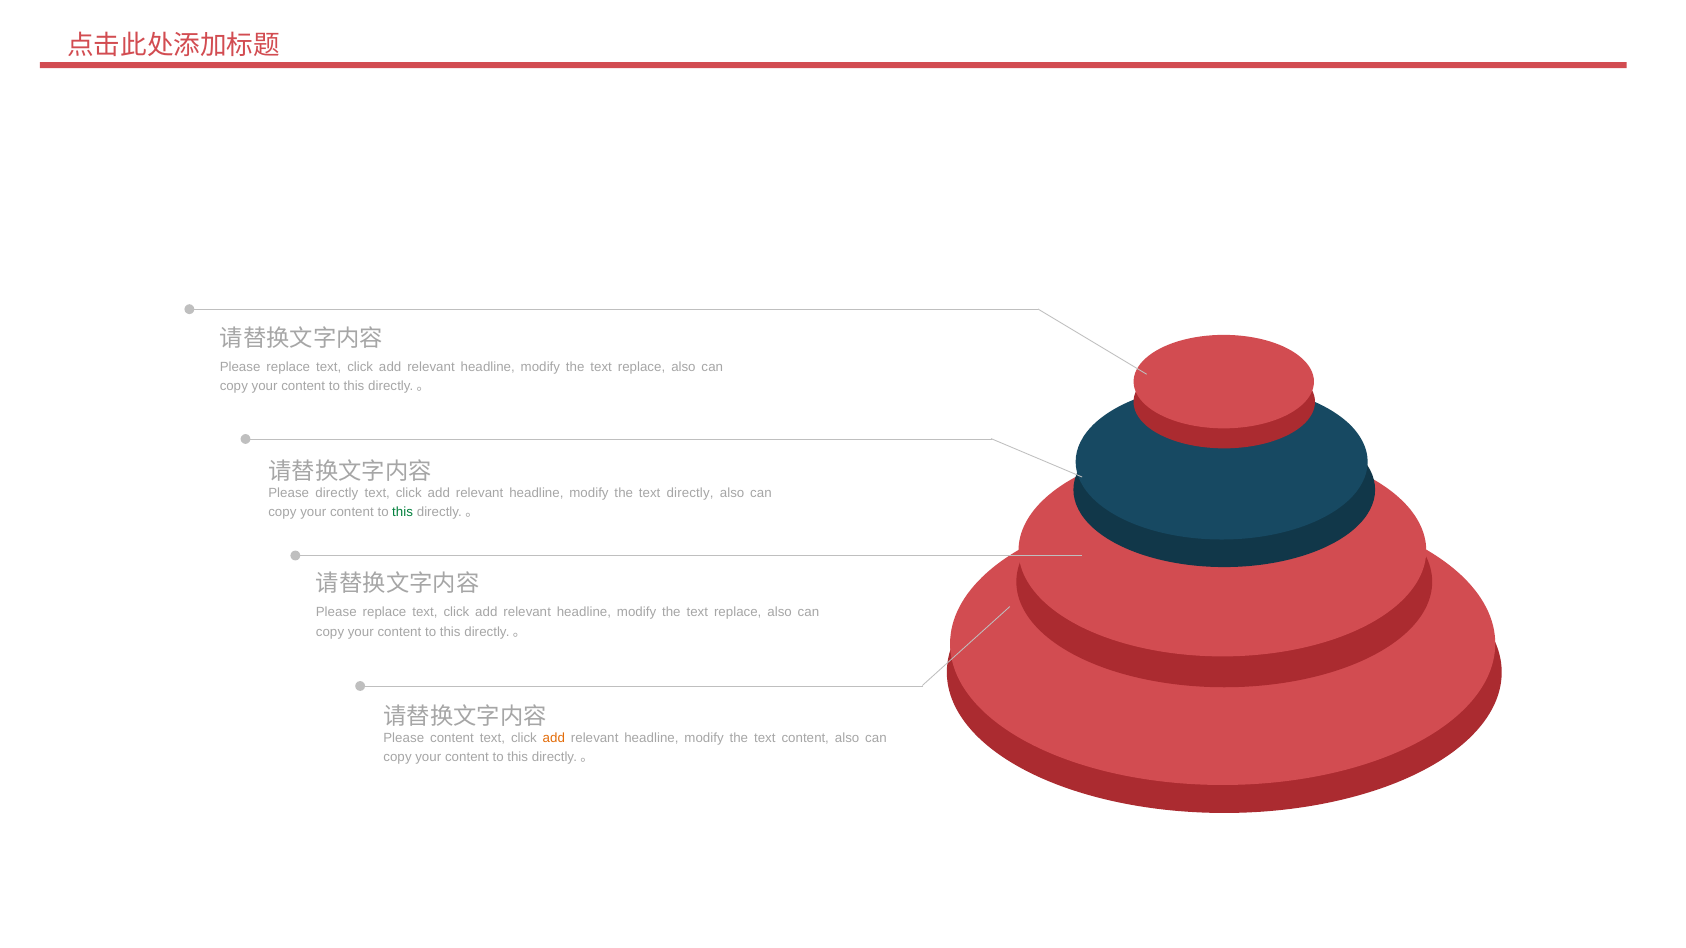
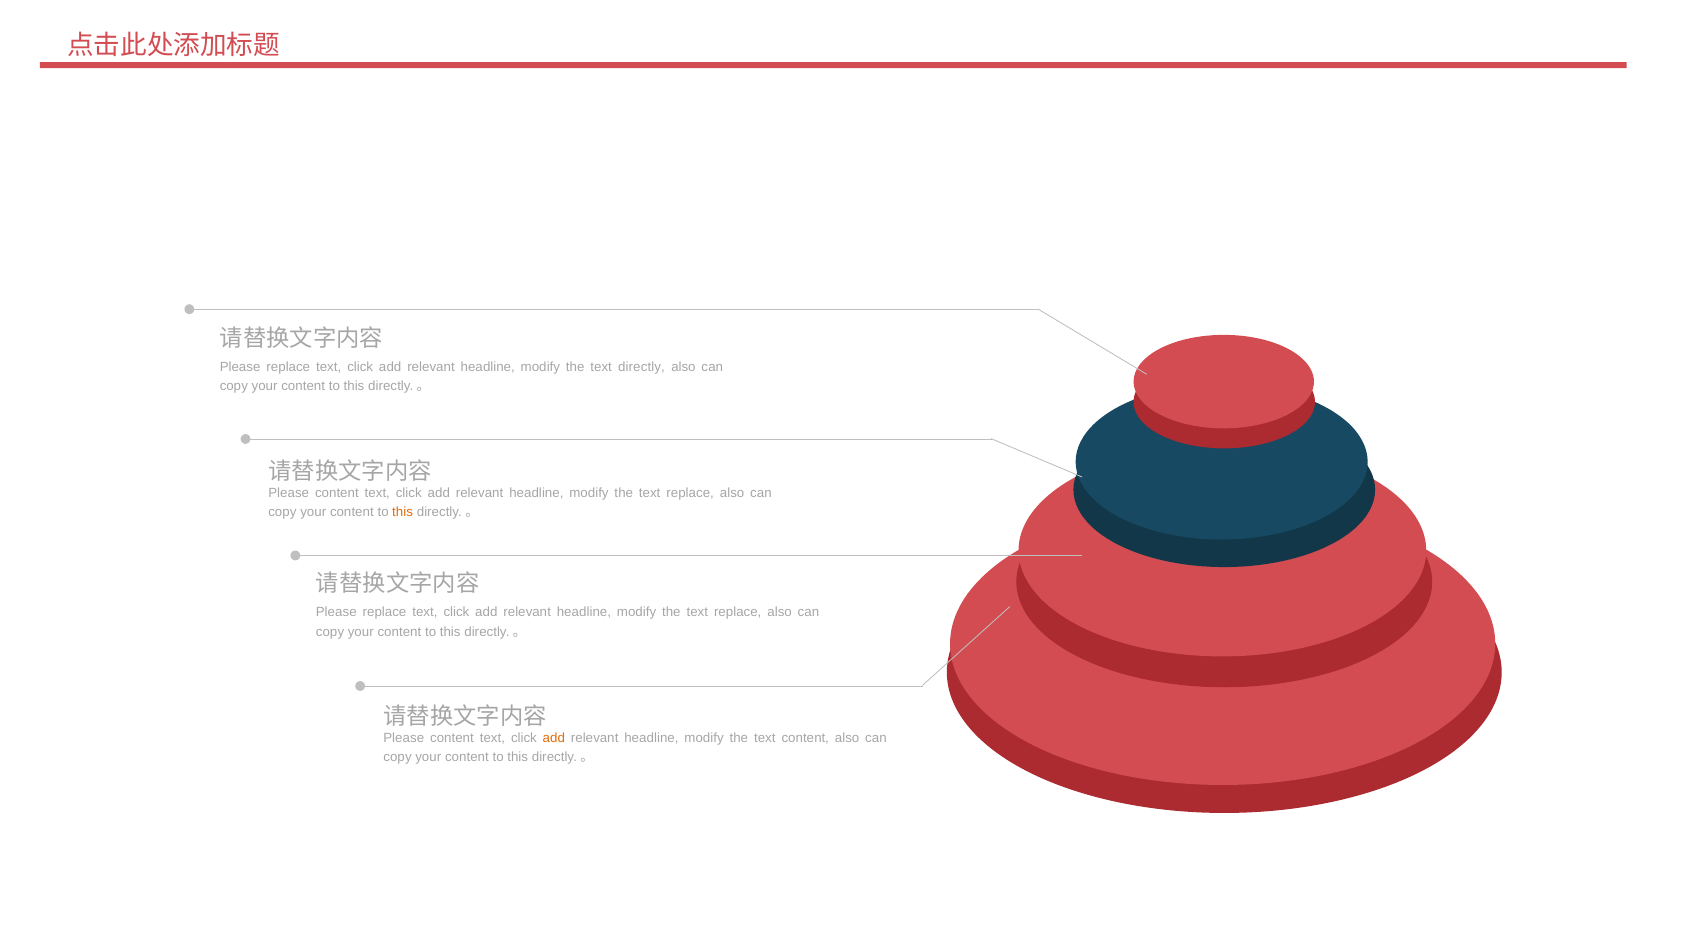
replace: replace -> directly (641, 367)
directly: directly -> content (337, 493)
directly: directly -> replace (690, 493)
this colour: green -> orange (403, 512)
